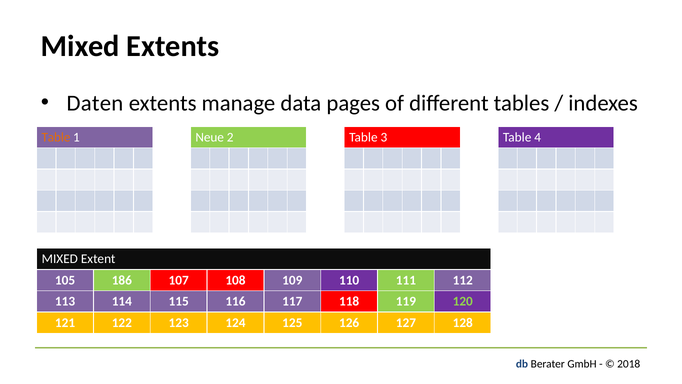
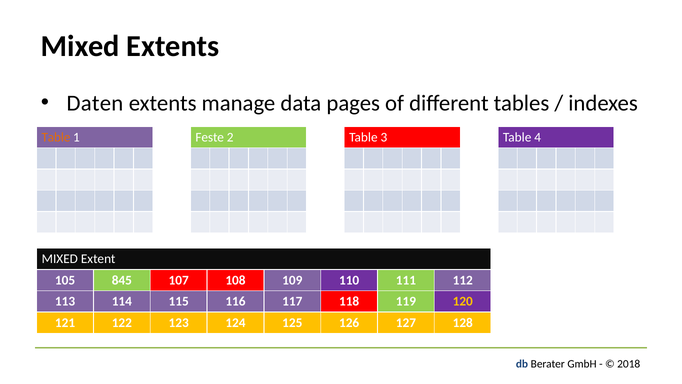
Neue: Neue -> Feste (210, 137)
186: 186 -> 845 (122, 280)
120 colour: light green -> yellow (463, 301)
